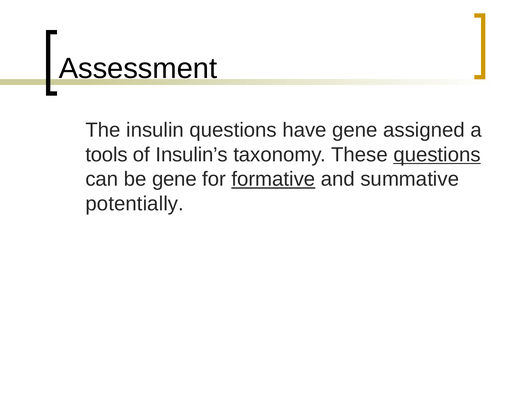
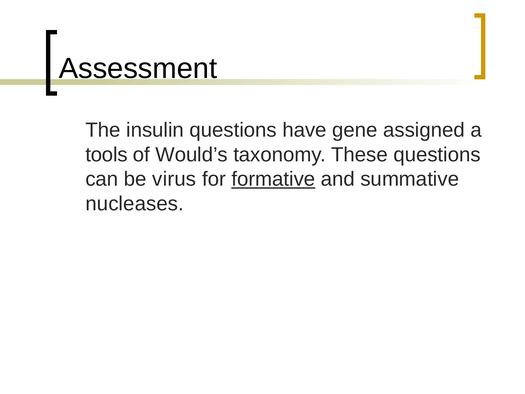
Insulin’s: Insulin’s -> Would’s (192, 155)
questions underline: present -> none (437, 155)
be gene: gene -> virus (174, 179)
potentially: potentially -> nucleases (135, 204)
